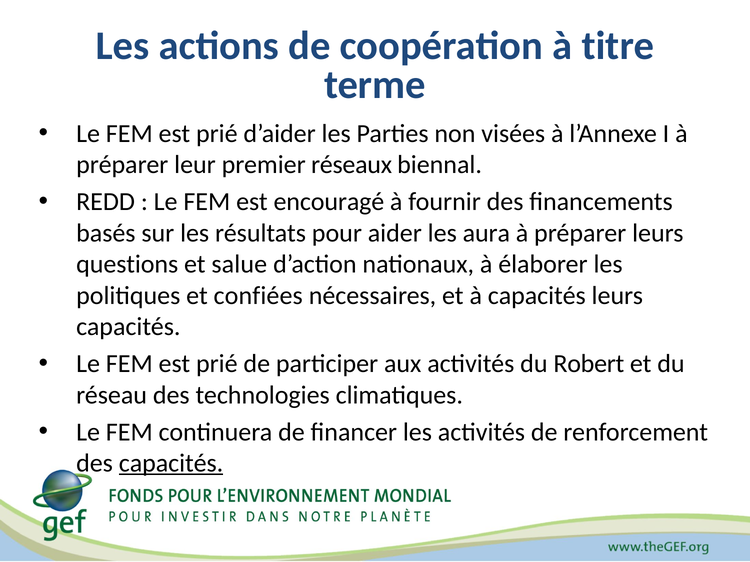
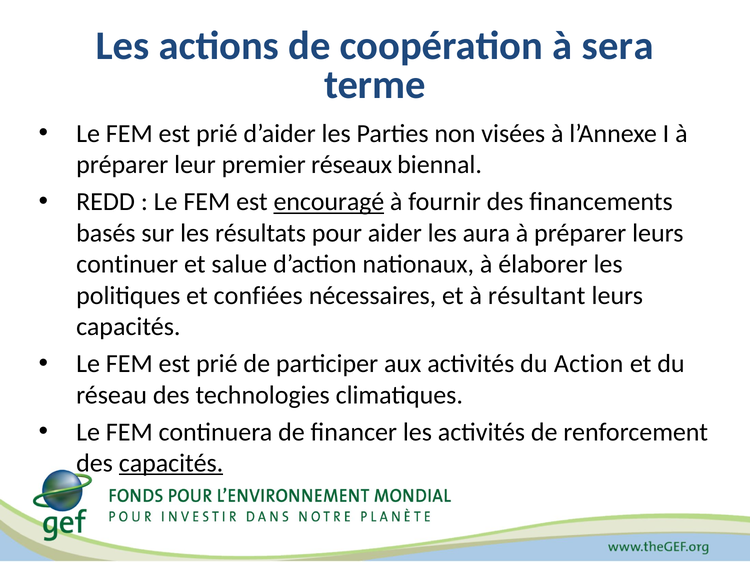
titre: titre -> sera (618, 46)
encouragé underline: none -> present (329, 202)
questions: questions -> continuer (127, 265)
à capacités: capacités -> résultant (537, 296)
Robert: Robert -> Action (589, 364)
